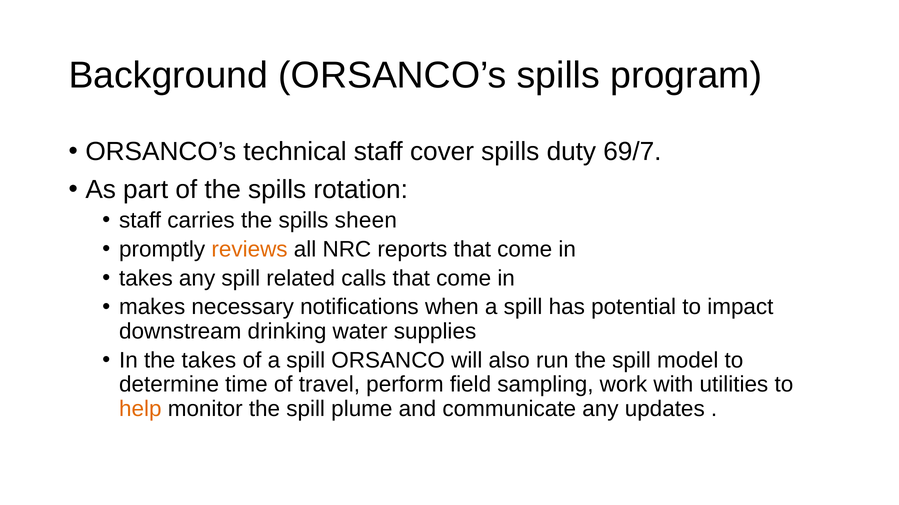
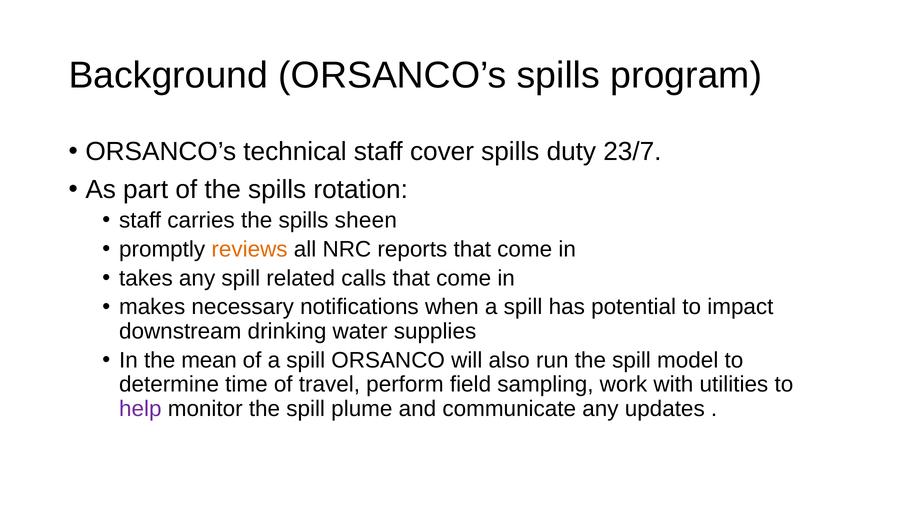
69/7: 69/7 -> 23/7 (632, 152)
the takes: takes -> mean (209, 361)
help colour: orange -> purple (140, 409)
